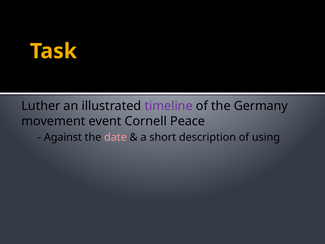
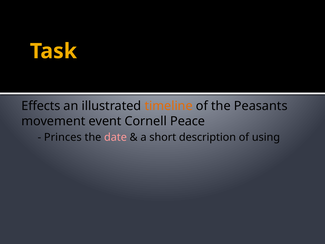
Luther: Luther -> Effects (41, 106)
timeline colour: purple -> orange (169, 106)
Germany: Germany -> Peasants (261, 106)
Against: Against -> Princes (63, 137)
